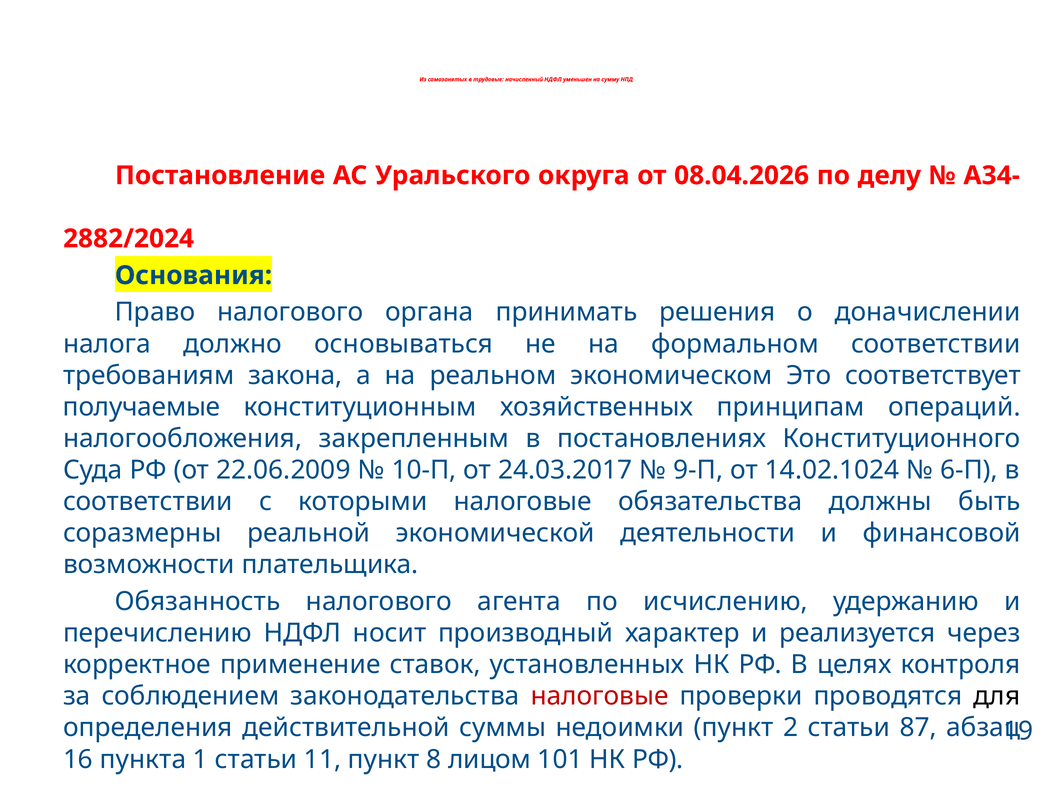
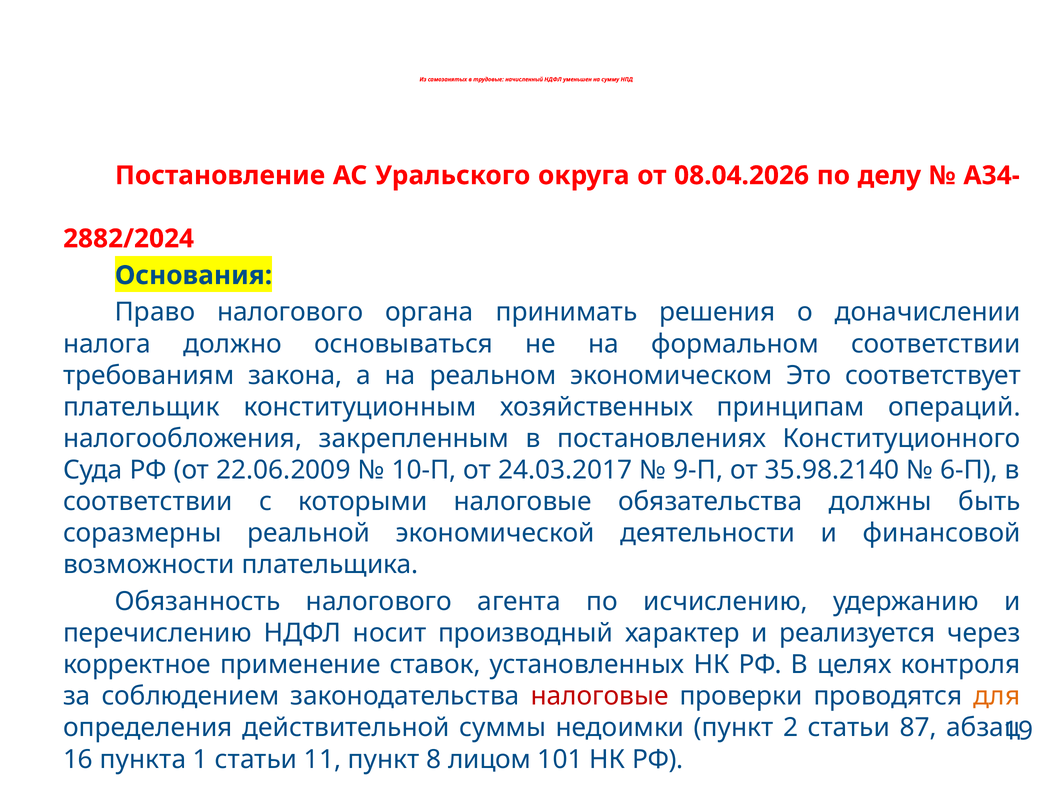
получаемые: получаемые -> плательщик (141, 407)
14.02.1024: 14.02.1024 -> 35.98.2140 (832, 470)
для colour: black -> orange (997, 696)
